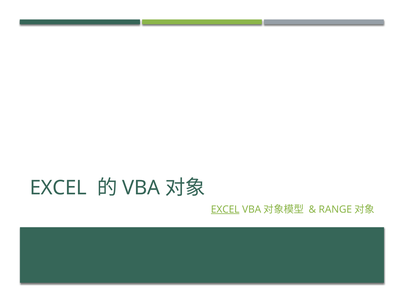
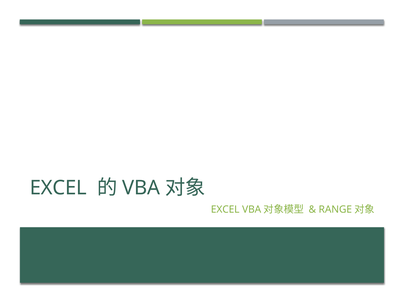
EXCEL underline: present -> none (225, 209)
